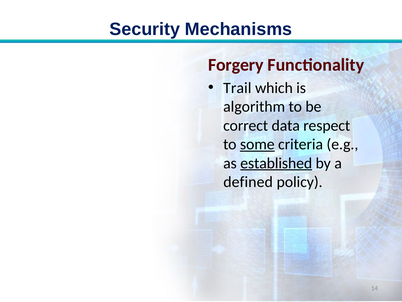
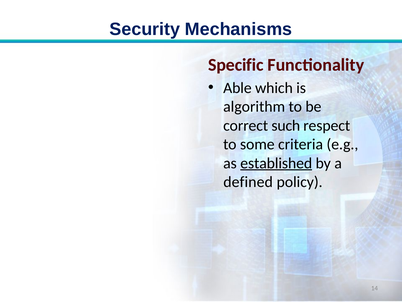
Forgery: Forgery -> Specific (236, 65)
Trail: Trail -> Able (237, 88)
data: data -> such (286, 125)
some underline: present -> none (257, 144)
